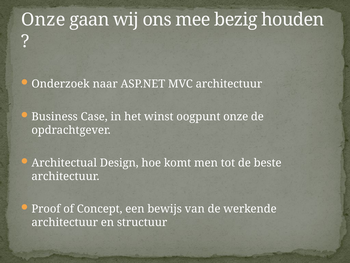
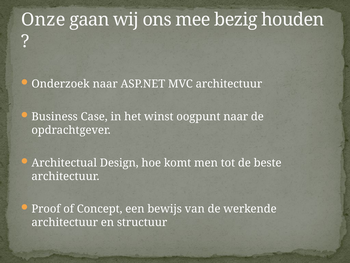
oogpunt onze: onze -> naar (236, 117)
